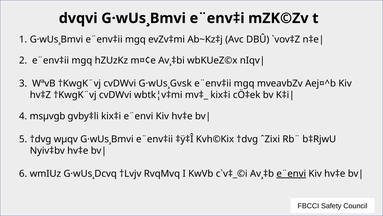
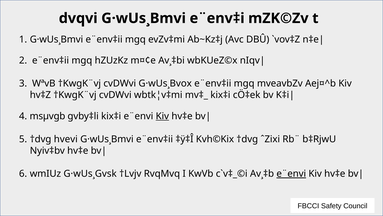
G·wUs¸Gvsk: G·wUs¸Gvsk -> G·wUs¸Bvox (165, 83)
Kiv underline: none -> present (162, 116)
wµqv: wµqv -> hvevi (66, 139)
G·wUs¸Dcvq: G·wUs¸Dcvq -> G·wUs¸Gvsk (90, 173)
